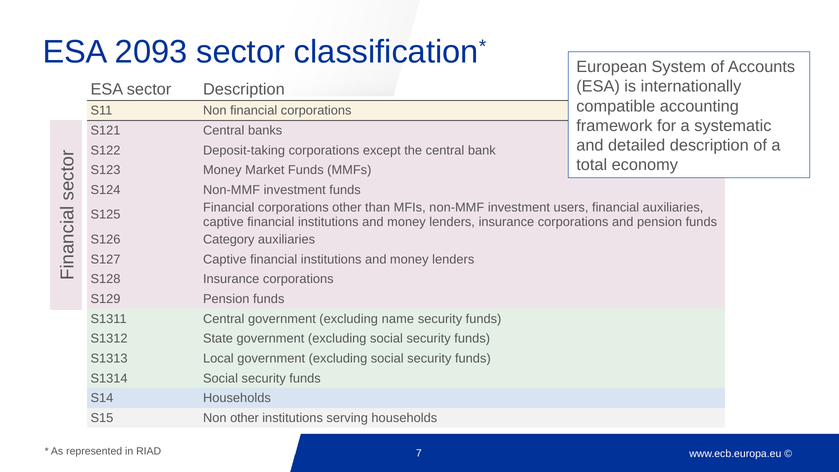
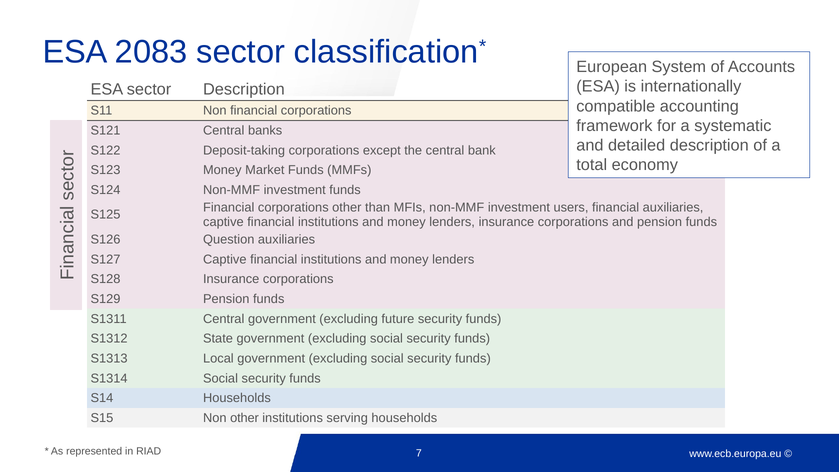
2093: 2093 -> 2083 (151, 52)
Category: Category -> Question (229, 240)
name: name -> future (398, 319)
